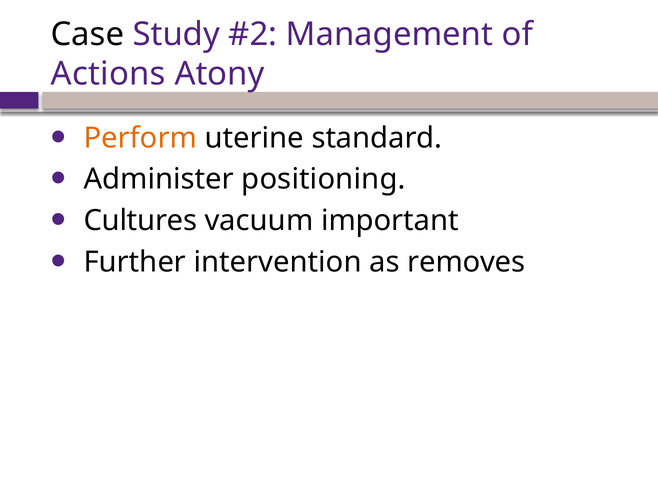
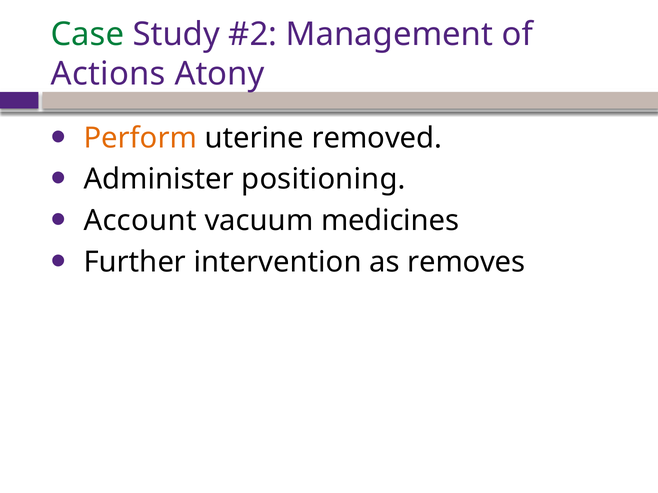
Case colour: black -> green (87, 35)
standard: standard -> removed (377, 138)
Cultures: Cultures -> Account (140, 221)
important: important -> medicines (390, 221)
